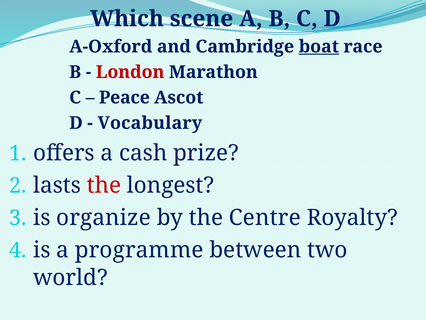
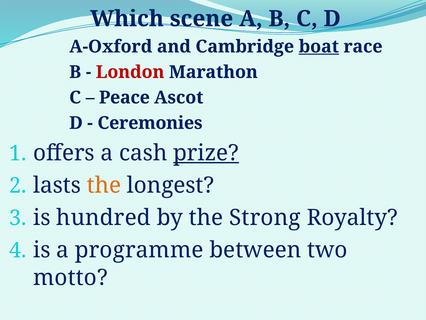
Vocabulary: Vocabulary -> Ceremonies (150, 123)
prize underline: none -> present (206, 153)
the colour: red -> orange (104, 185)
organize: organize -> hundred (104, 217)
Centre: Centre -> Strong (265, 217)
world: world -> motto (70, 277)
